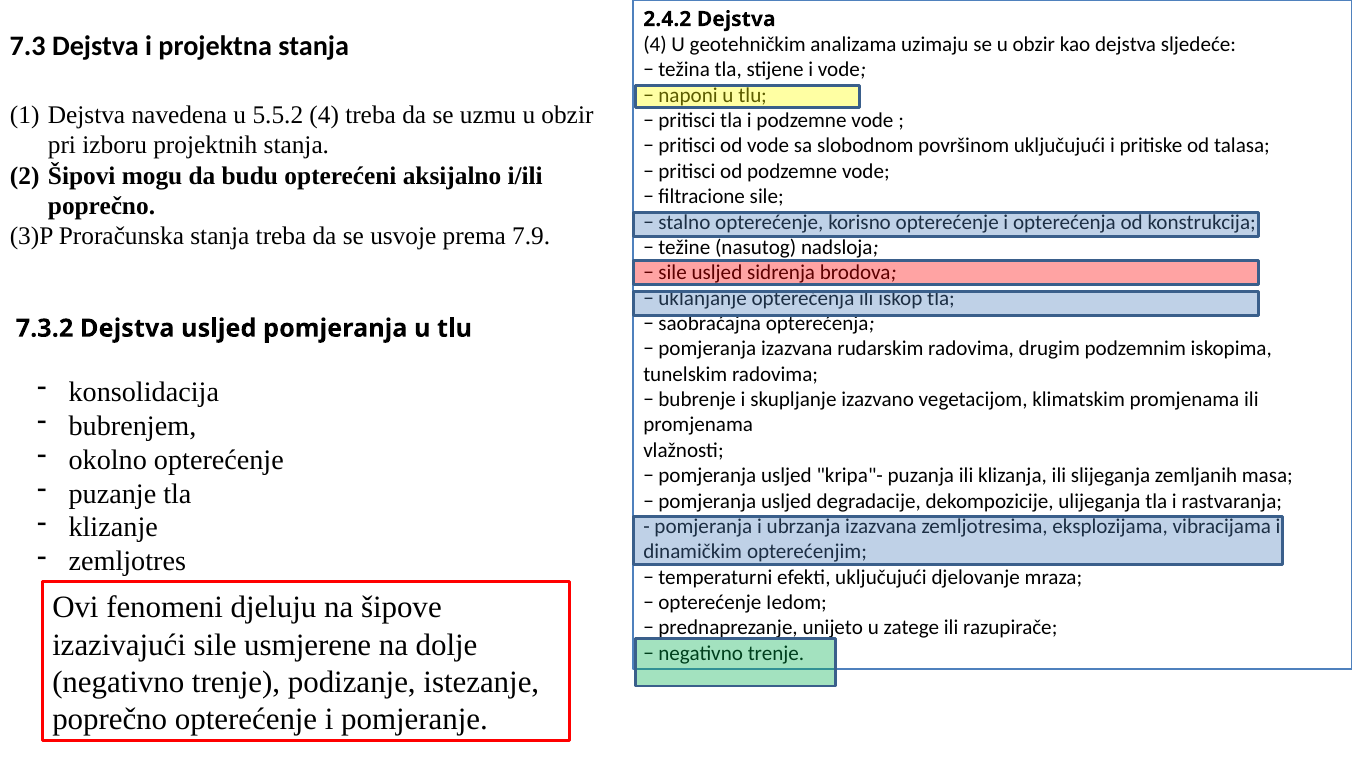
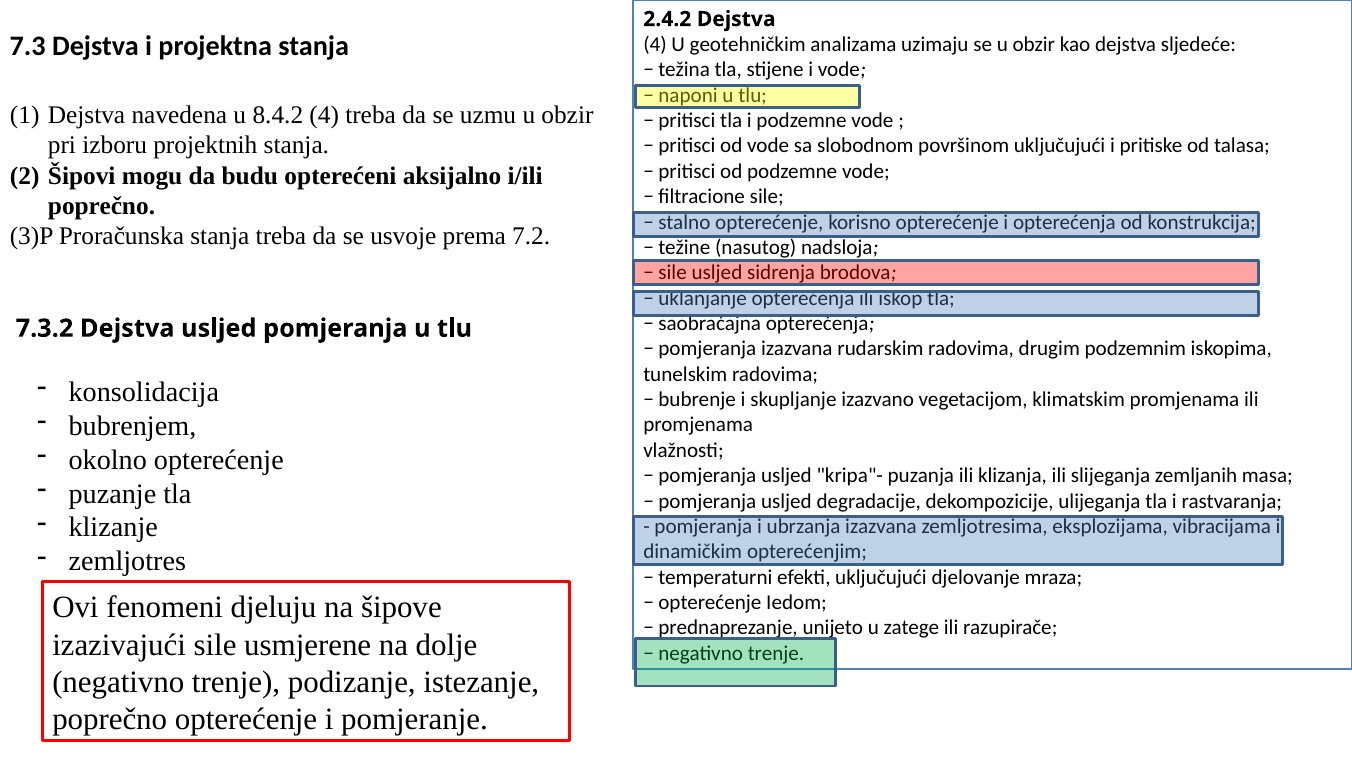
5.5.2: 5.5.2 -> 8.4.2 (278, 115)
7.9: 7.9 -> 7.2 (531, 236)
